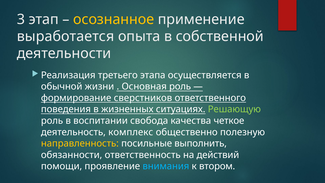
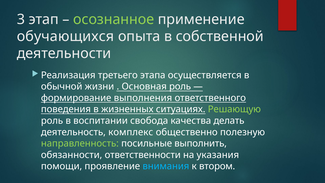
осознанное colour: yellow -> light green (114, 19)
выработается: выработается -> обучающихся (66, 36)
сверстников: сверстников -> выполнения (143, 98)
четкое: четкое -> делать (229, 121)
направленность colour: yellow -> light green (80, 143)
ответственность: ответственность -> ответственности (143, 155)
действий: действий -> указания (218, 155)
